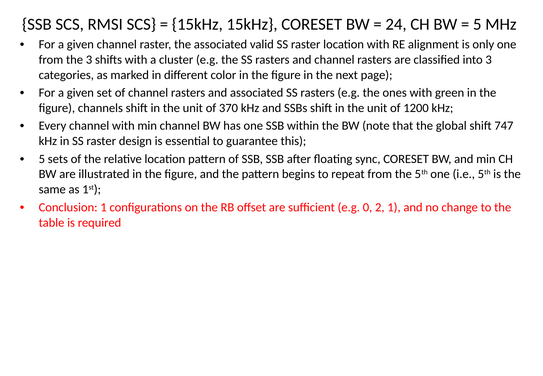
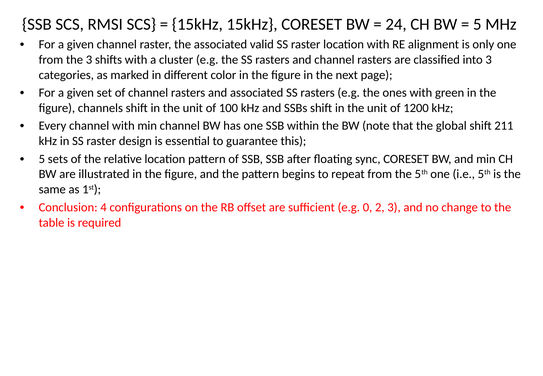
370: 370 -> 100 (228, 108)
747: 747 -> 211 (504, 126)
Conclusion 1: 1 -> 4 (104, 207)
2 1: 1 -> 3 (394, 207)
